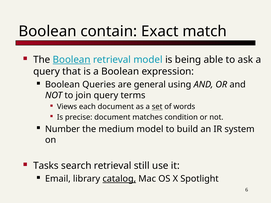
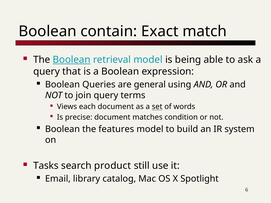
Number: Number -> Boolean (62, 129)
medium: medium -> features (116, 129)
search retrieval: retrieval -> product (113, 166)
catalog underline: present -> none (119, 179)
